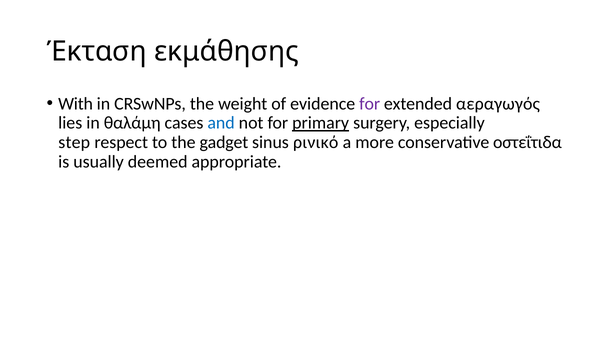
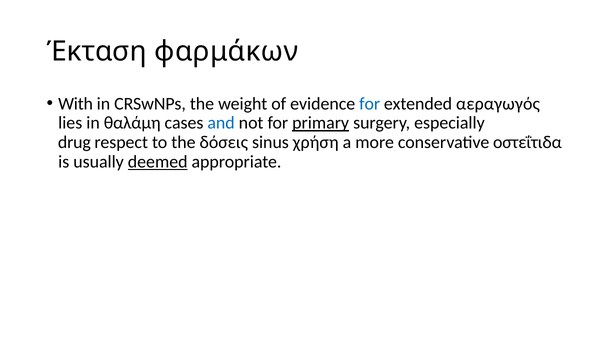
εκμάθησης: εκμάθησης -> φαρμάκων (226, 51)
for colour: purple -> blue (370, 104)
step: step -> drug (74, 142)
gadget: gadget -> δόσεις (224, 142)
ρινικό: ρινικό -> χρήση (316, 142)
deemed underline: none -> present (158, 162)
